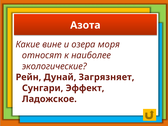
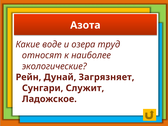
вине: вине -> воде (52, 44)
моря: моря -> труд (109, 44)
Эффект: Эффект -> Служит (85, 88)
